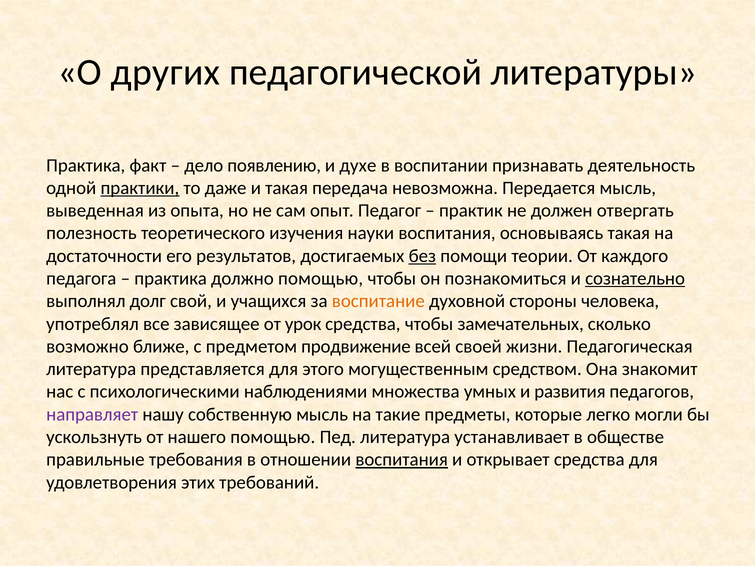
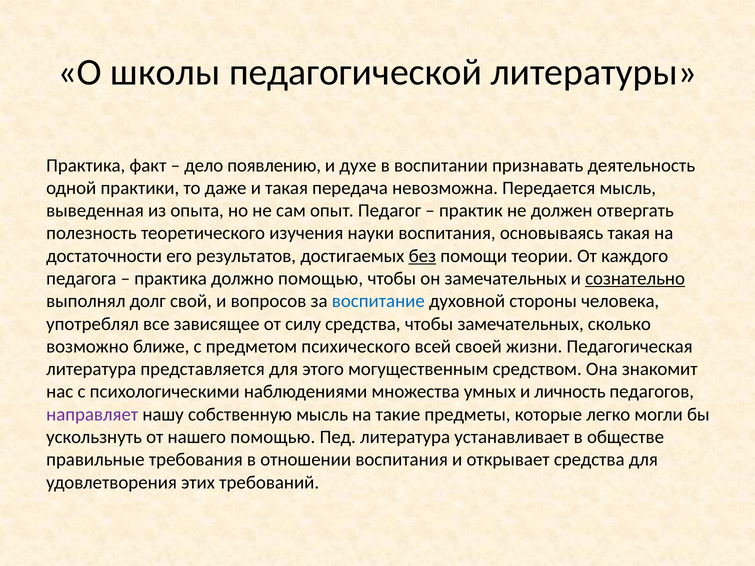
других: других -> школы (165, 72)
практики underline: present -> none (140, 188)
он познакомиться: познакомиться -> замечательных (506, 279)
учащихся: учащихся -> вопросов (269, 301)
воспитание colour: orange -> blue (378, 301)
урок: урок -> силу (303, 324)
продвижение: продвижение -> психического (356, 347)
развития: развития -> личность (570, 392)
воспитания underline: present -> none (402, 460)
